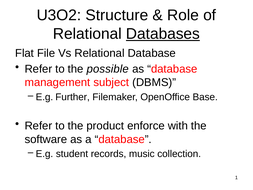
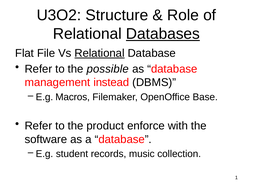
Relational underline: none -> present (100, 53)
subject: subject -> instead (111, 82)
Further: Further -> Macros (73, 97)
